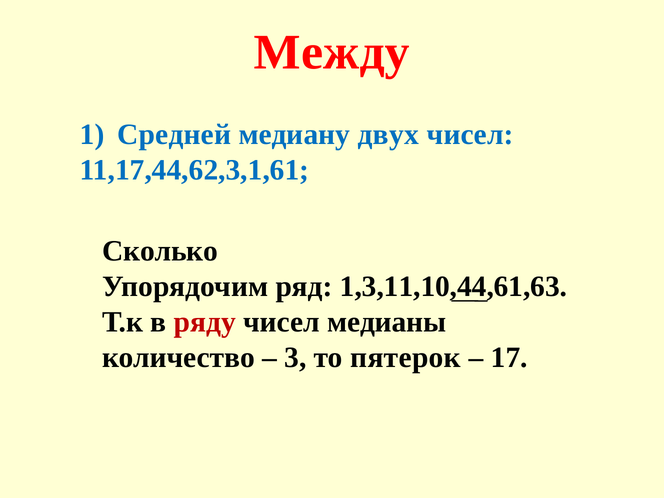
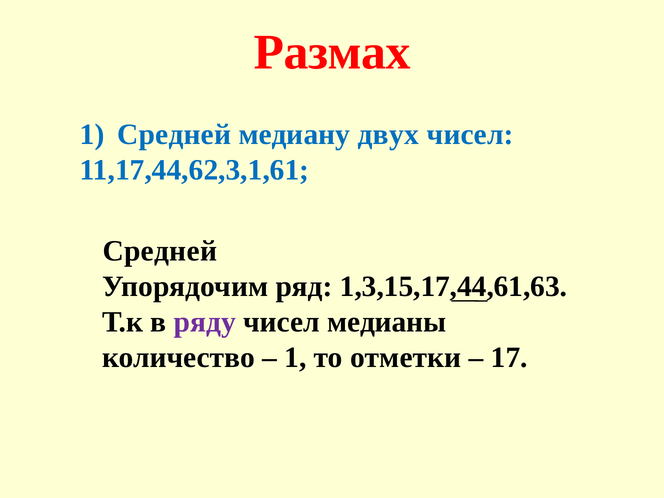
Между: Между -> Размах (332, 52)
Сколько: Сколько -> Средней (160, 251)
1,3,11,10,44,61,63: 1,3,11,10,44,61,63 -> 1,3,15,17,44,61,63 (454, 287)
ряду colour: red -> purple (205, 322)
3: 3 -> 1 (295, 358)
пятерок: пятерок -> отметки (406, 358)
